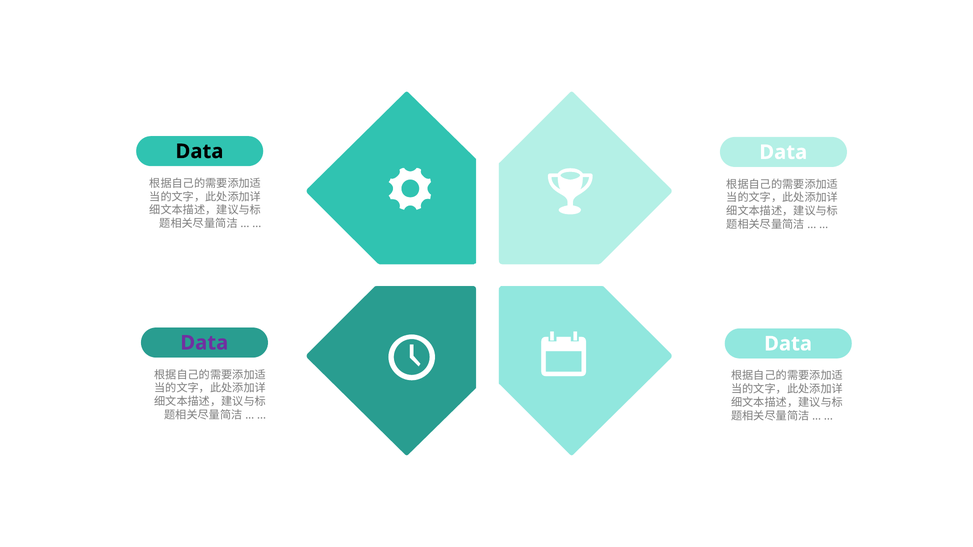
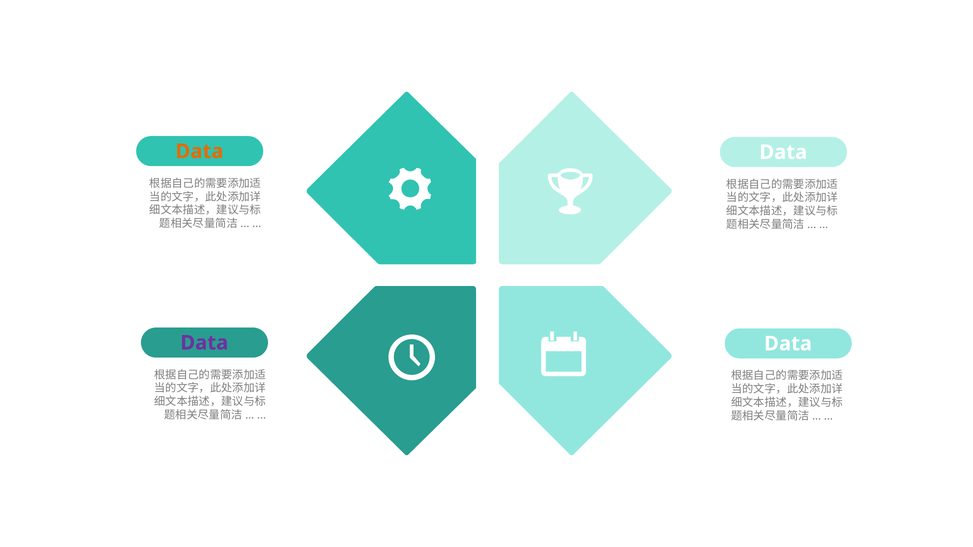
Data colour: black -> orange (199, 151)
